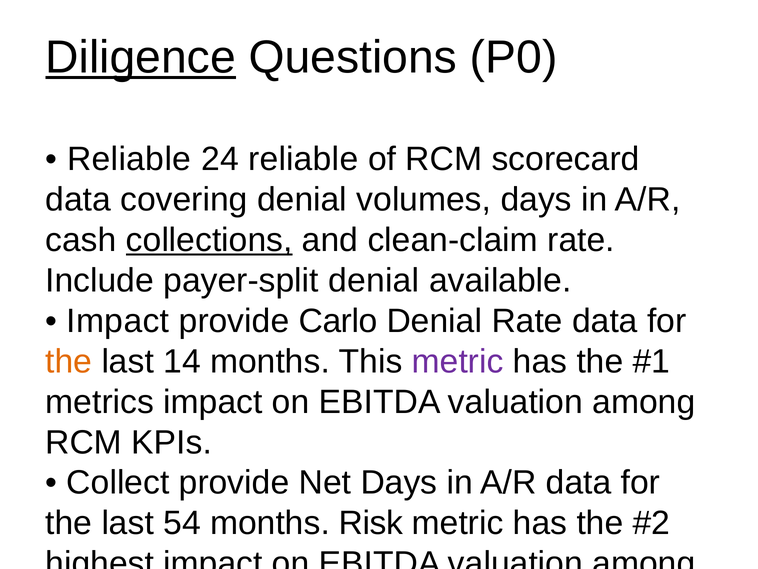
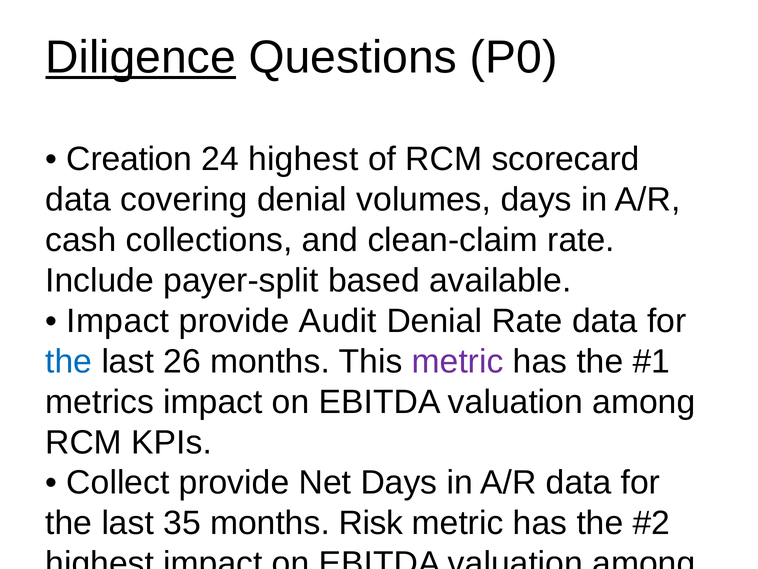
Reliable: Reliable -> Creation (129, 159)
24 reliable: reliable -> highest (303, 159)
collections underline: present -> none (209, 240)
payer-split denial: denial -> based (374, 280)
Carlo: Carlo -> Audit (338, 321)
the colour: orange -> blue (69, 361)
14: 14 -> 26 (182, 361)
54: 54 -> 35 (182, 523)
